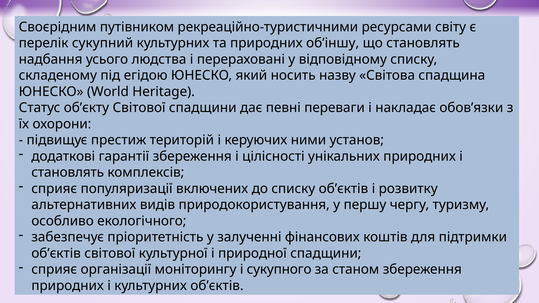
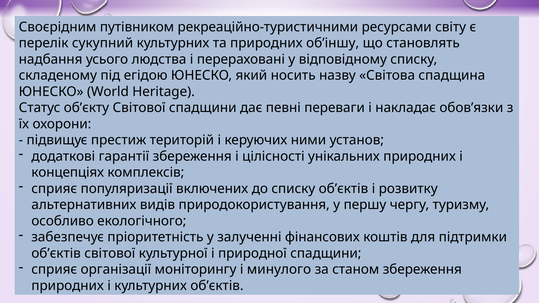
становлять: становлять -> концепціях (68, 173)
сукупного: сукупного -> минулого (279, 270)
